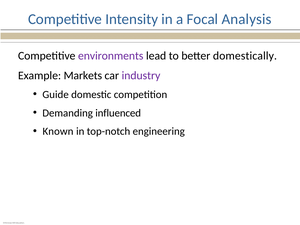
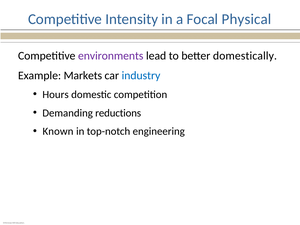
Analysis: Analysis -> Physical (247, 19)
industry colour: purple -> blue (141, 76)
Guide: Guide -> Hours (56, 94)
influenced: influenced -> reductions (118, 113)
